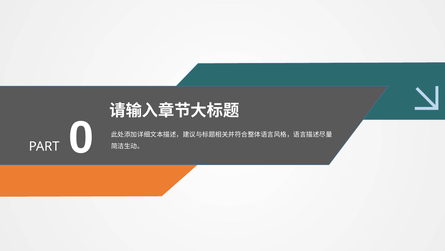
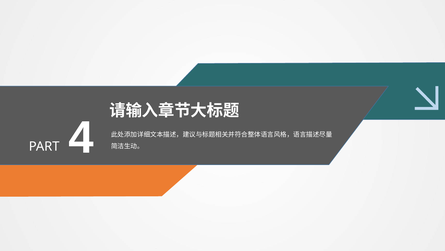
0: 0 -> 4 (81, 137)
